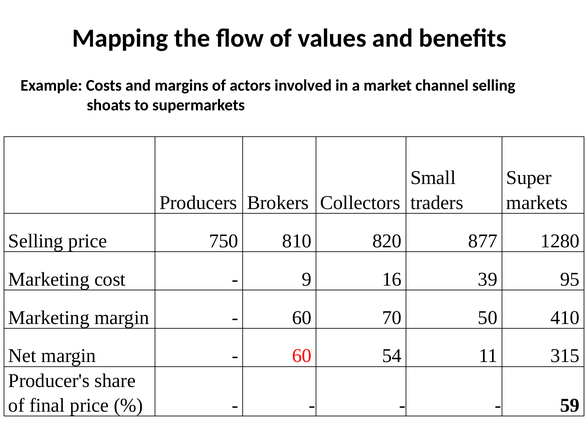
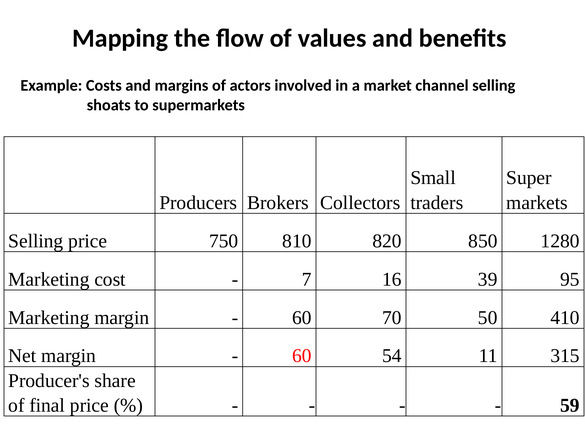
877: 877 -> 850 (483, 241)
9: 9 -> 7 (307, 279)
